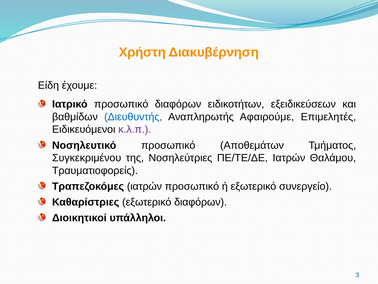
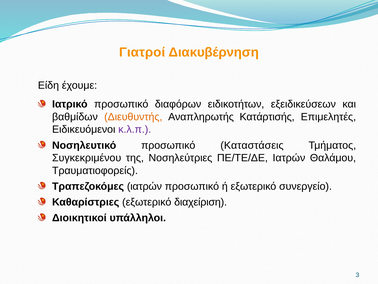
Χρήστη: Χρήστη -> Γιατροί (142, 52)
Διευθυντής colour: blue -> orange (133, 117)
Αφαιρούμε: Αφαιρούμε -> Κατάρτισής (267, 117)
Αποθεμάτων: Αποθεμάτων -> Καταστάσεις (252, 145)
εξωτερικό διαφόρων: διαφόρων -> διαχείριση (201, 202)
